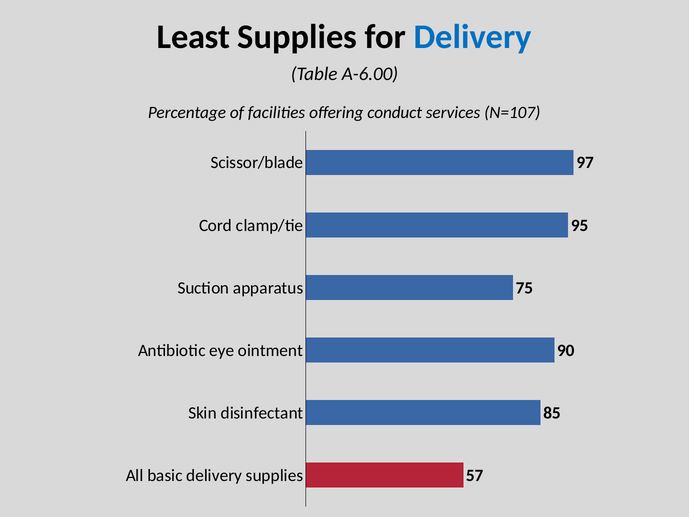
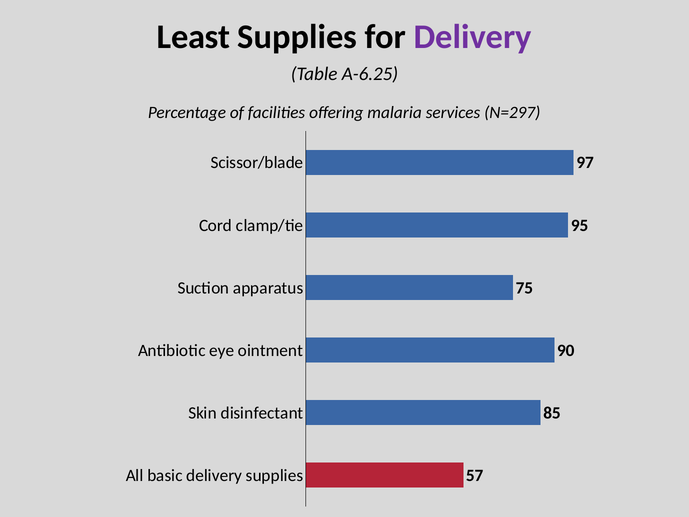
Delivery colour: blue -> purple (473, 37)
A-6.00: A-6.00 -> A-6.25 (370, 74)
conduct: conduct -> malaria (395, 113)
N=107: N=107 -> N=297 (512, 113)
